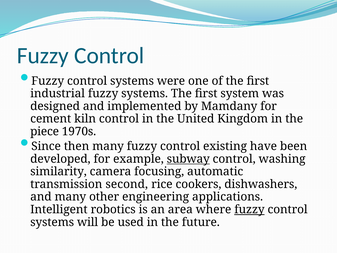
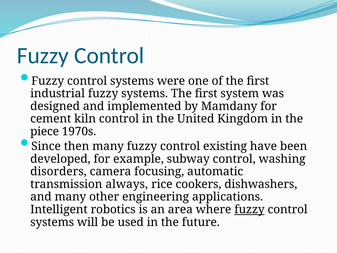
subway underline: present -> none (188, 159)
similarity: similarity -> disorders (58, 171)
second: second -> always (127, 184)
